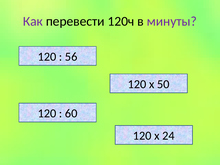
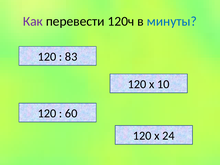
минуты colour: purple -> blue (172, 21)
56: 56 -> 83 (71, 57)
50: 50 -> 10 (163, 84)
